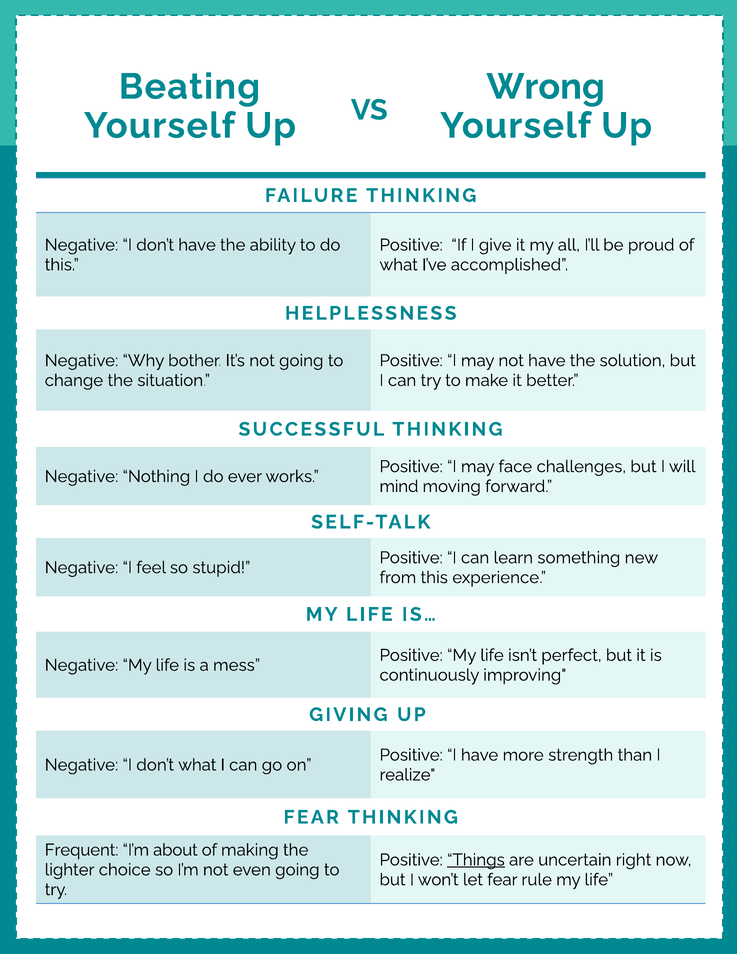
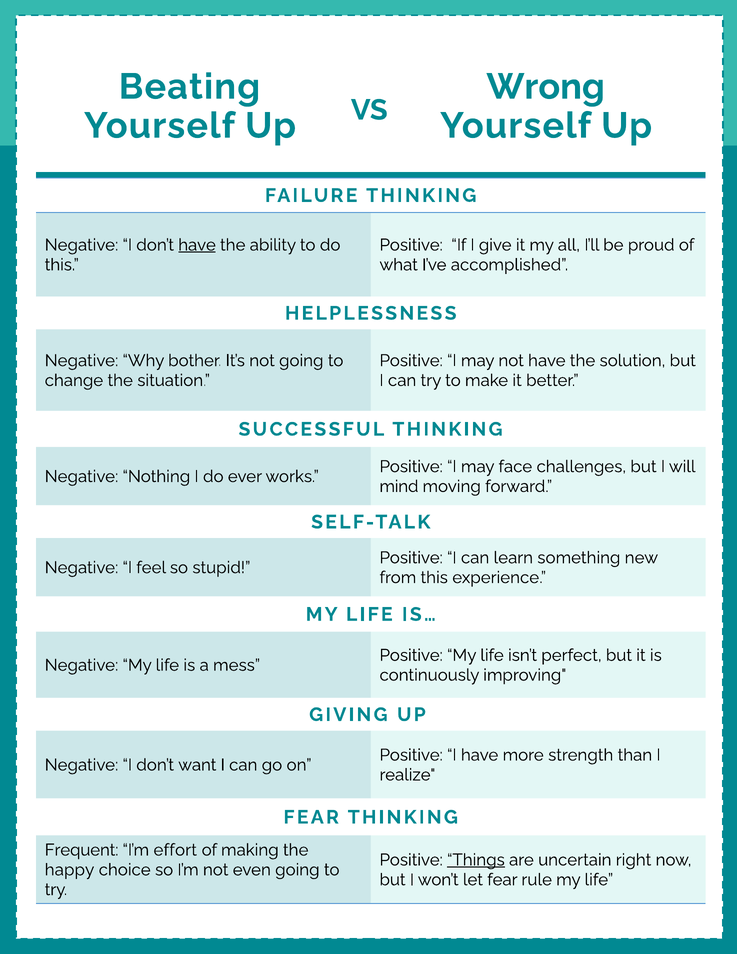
have underline: none -> present (197, 245)
don’t what: what -> want (197, 765)
about: about -> effort (175, 850)
lighter: lighter -> happy (69, 870)
